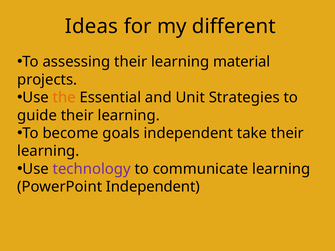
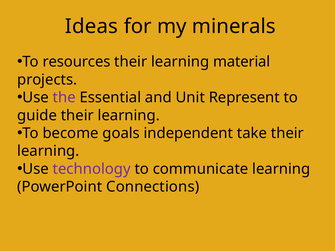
different: different -> minerals (234, 27)
assessing: assessing -> resources (76, 62)
the colour: orange -> purple (64, 98)
Strategies: Strategies -> Represent (244, 98)
PowerPoint Independent: Independent -> Connections (153, 187)
